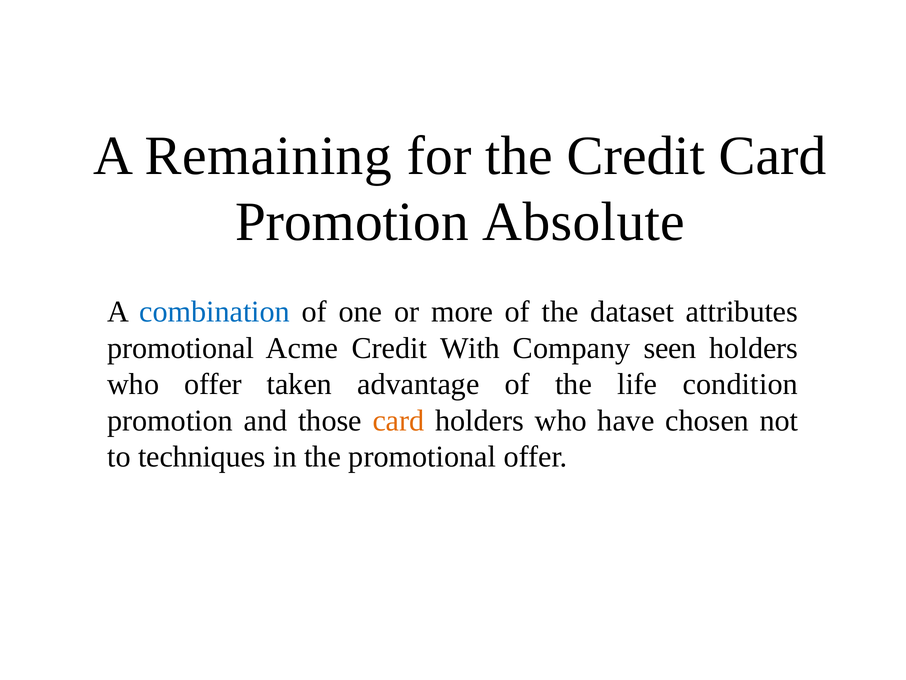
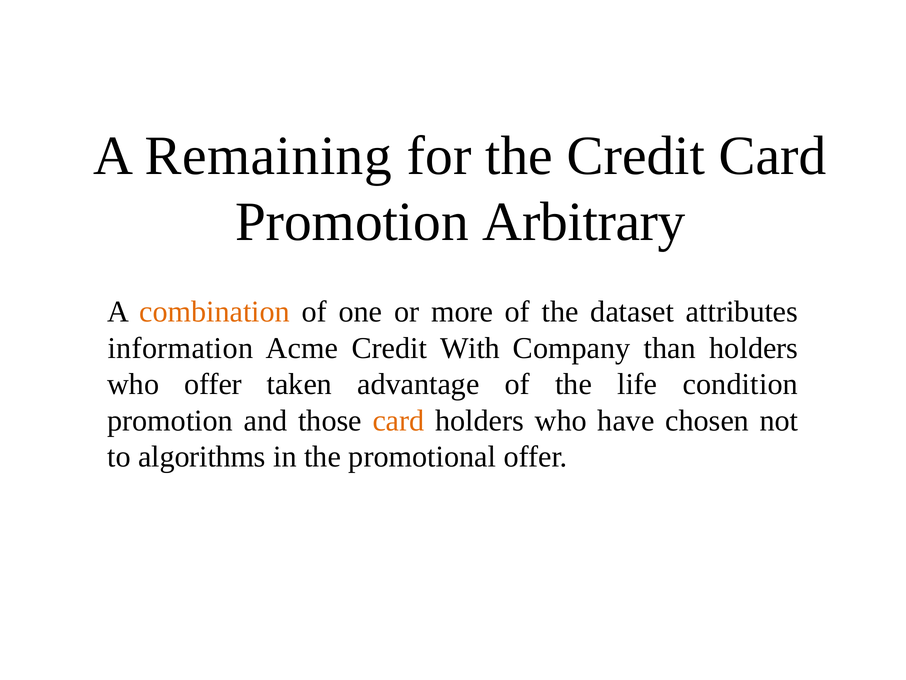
Absolute: Absolute -> Arbitrary (584, 222)
combination colour: blue -> orange (215, 312)
promotional: promotional -> information (180, 348)
seen: seen -> than (670, 348)
techniques: techniques -> algorithms (202, 457)
